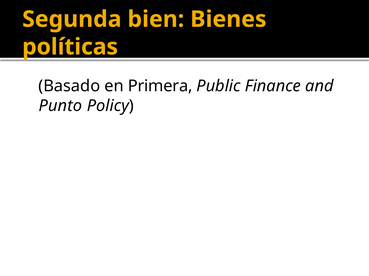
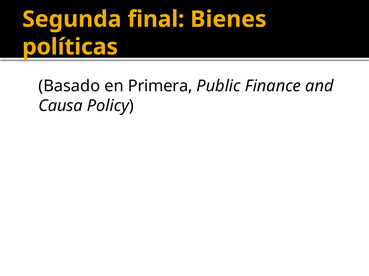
bien: bien -> final (156, 19)
Punto: Punto -> Causa (61, 106)
